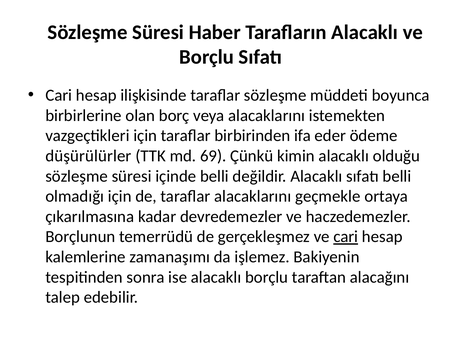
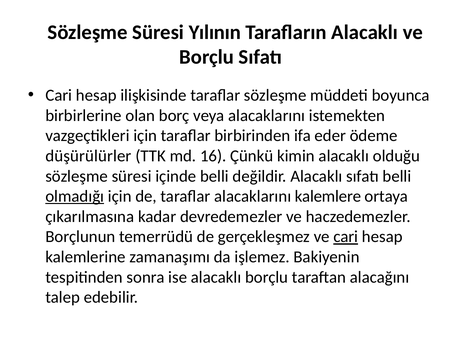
Haber: Haber -> Yılının (215, 32)
69: 69 -> 16 (213, 156)
olmadığı underline: none -> present (75, 196)
geçmekle: geçmekle -> kalemlere (328, 196)
